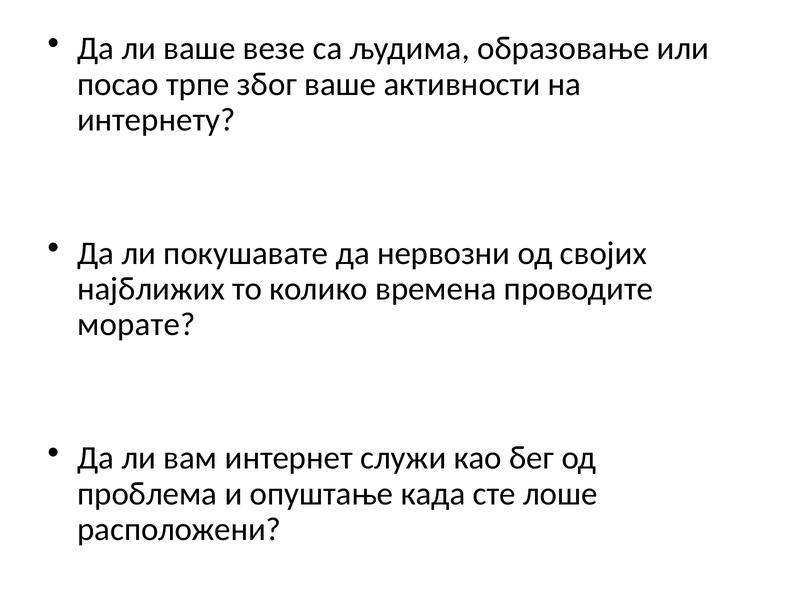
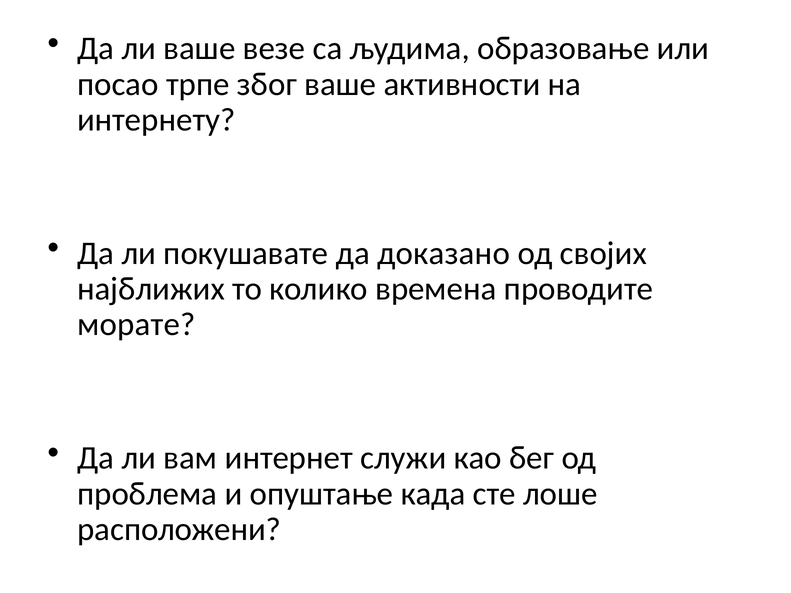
нервозни: нервозни -> доказано (444, 253)
